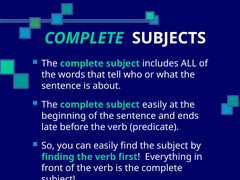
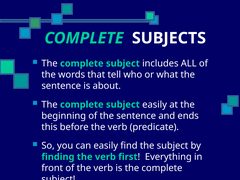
late: late -> this (49, 127)
